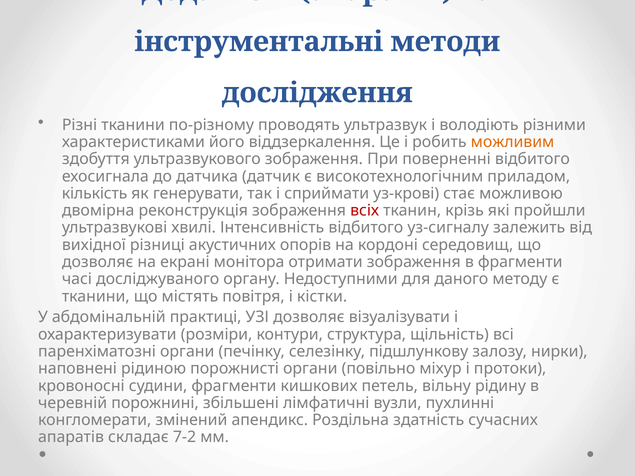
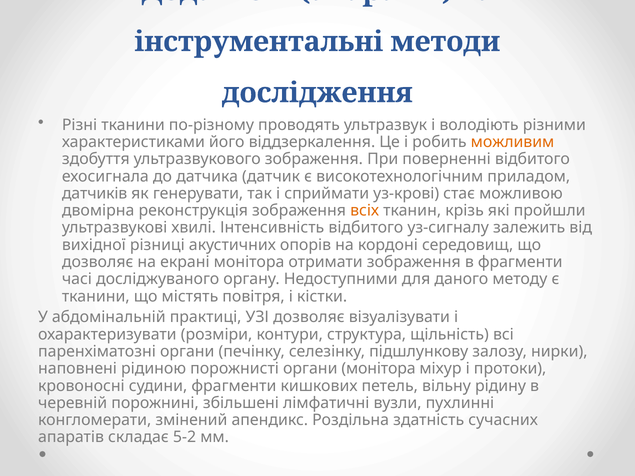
кількість: кількість -> датчиків (95, 194)
всіх colour: red -> orange (365, 211)
органи повільно: повільно -> монітора (379, 369)
7-2: 7-2 -> 5-2 (185, 437)
